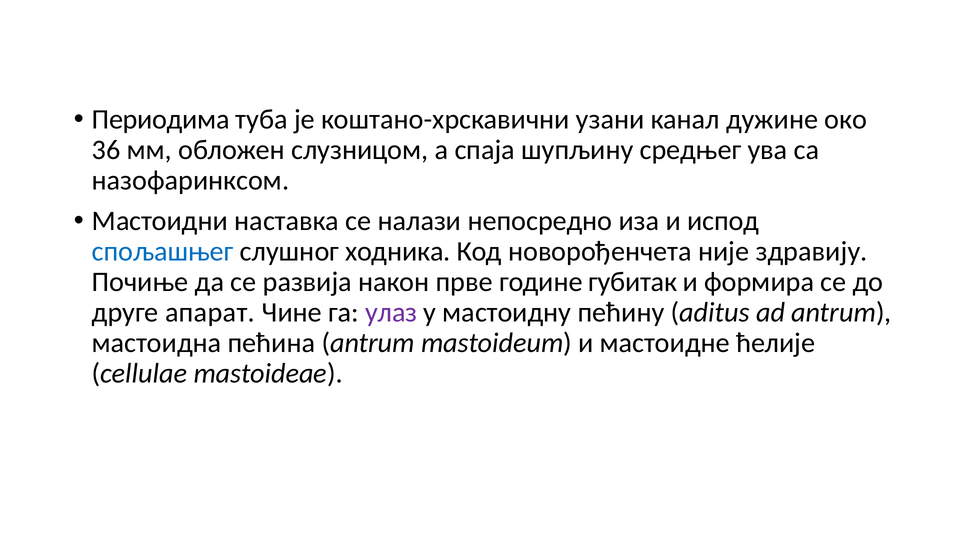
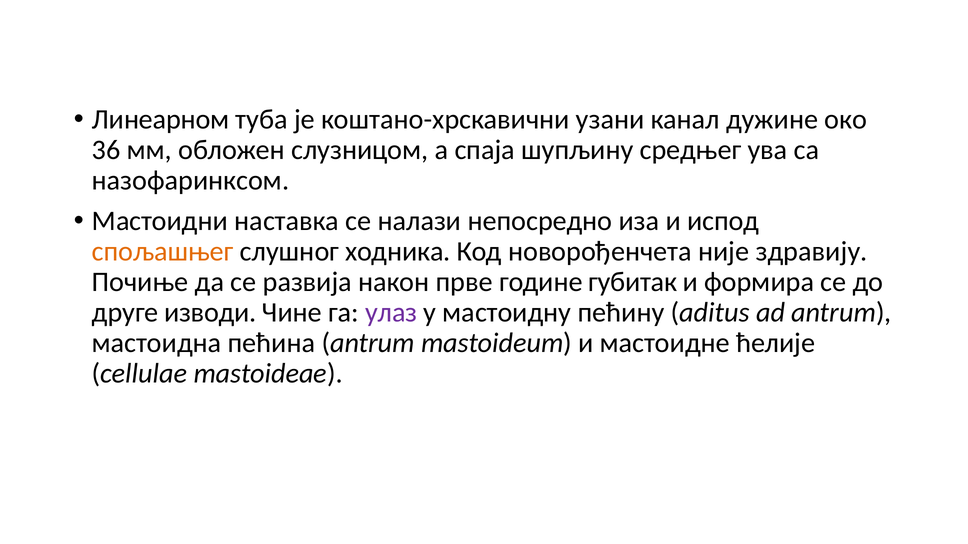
Периодима: Периодима -> Линеарном (161, 120)
спољашњег colour: blue -> orange (163, 252)
апарат: апарат -> изводи (210, 313)
